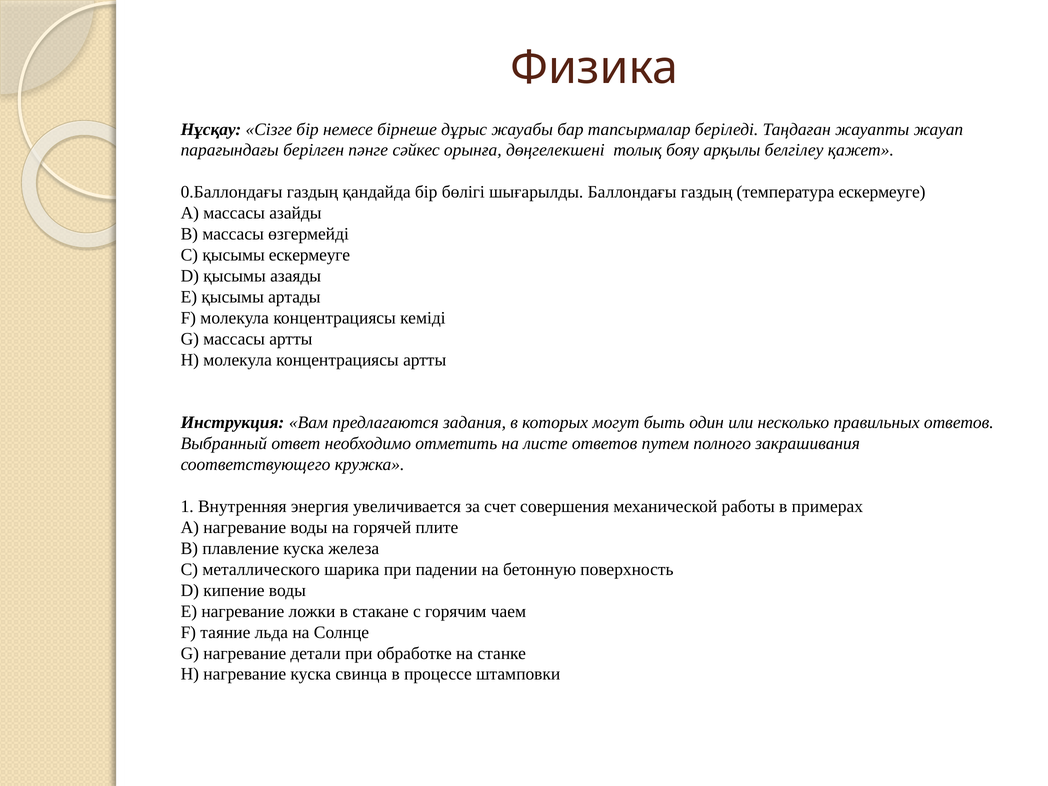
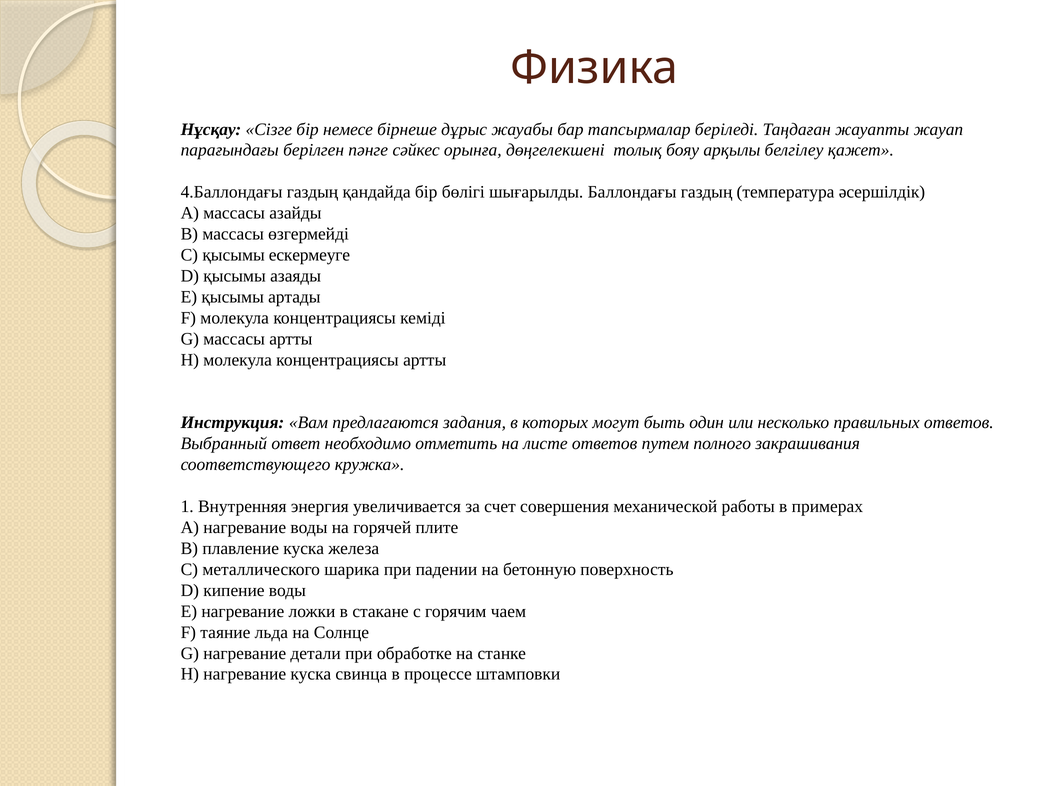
0.Баллондағы: 0.Баллондағы -> 4.Баллондағы (232, 192)
температура ескермеуге: ескермеуге -> әсершілдік (882, 192)
